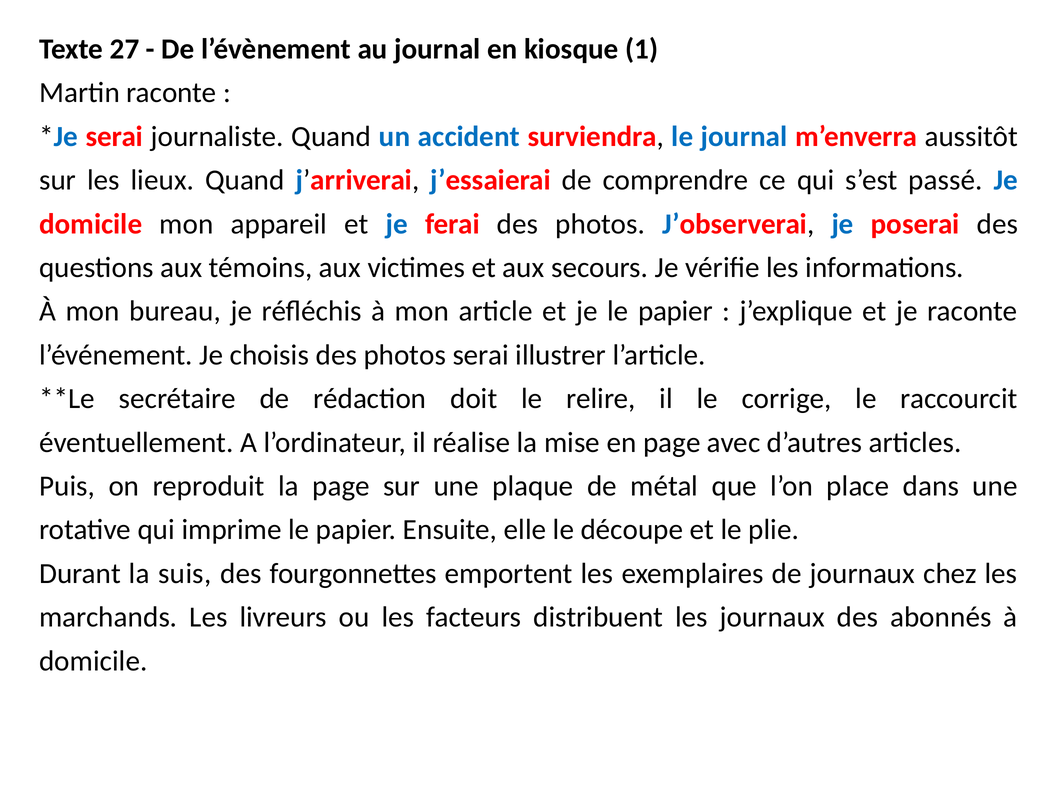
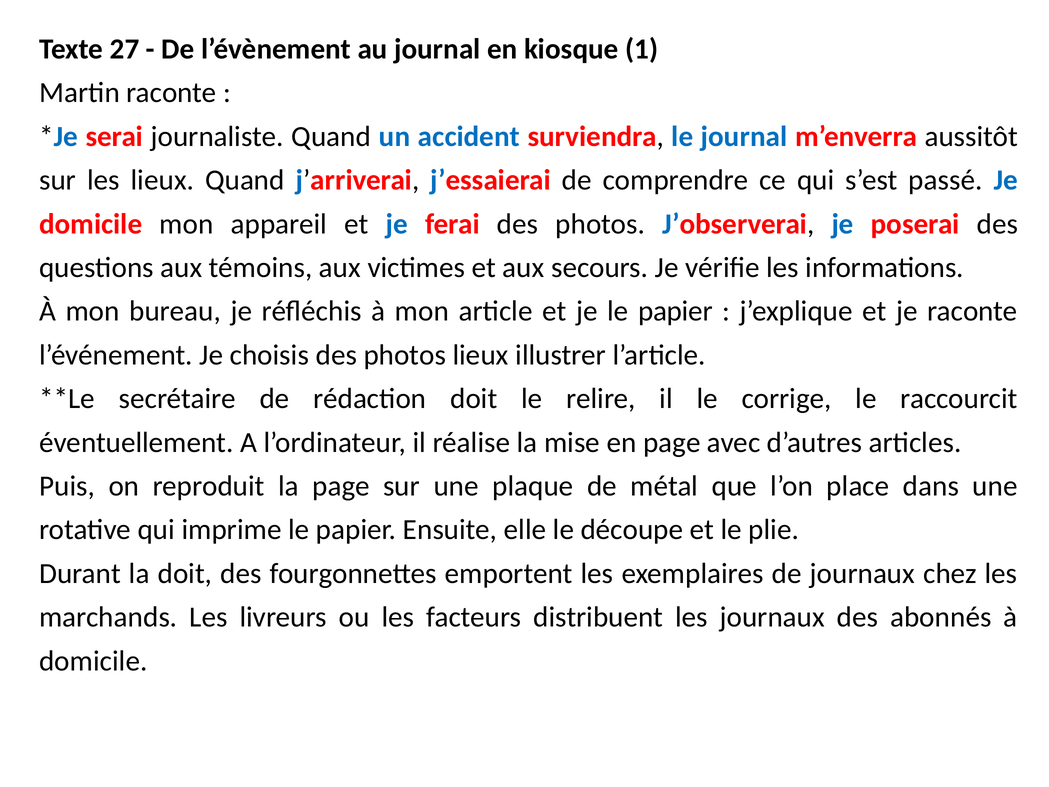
photos serai: serai -> lieux (481, 355)
la suis: suis -> doit (185, 573)
